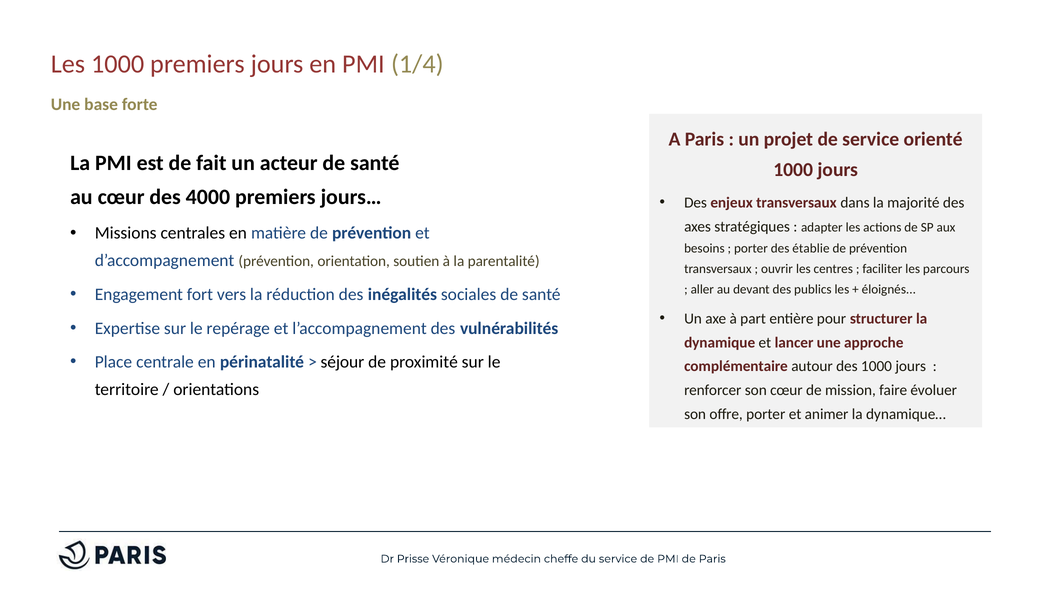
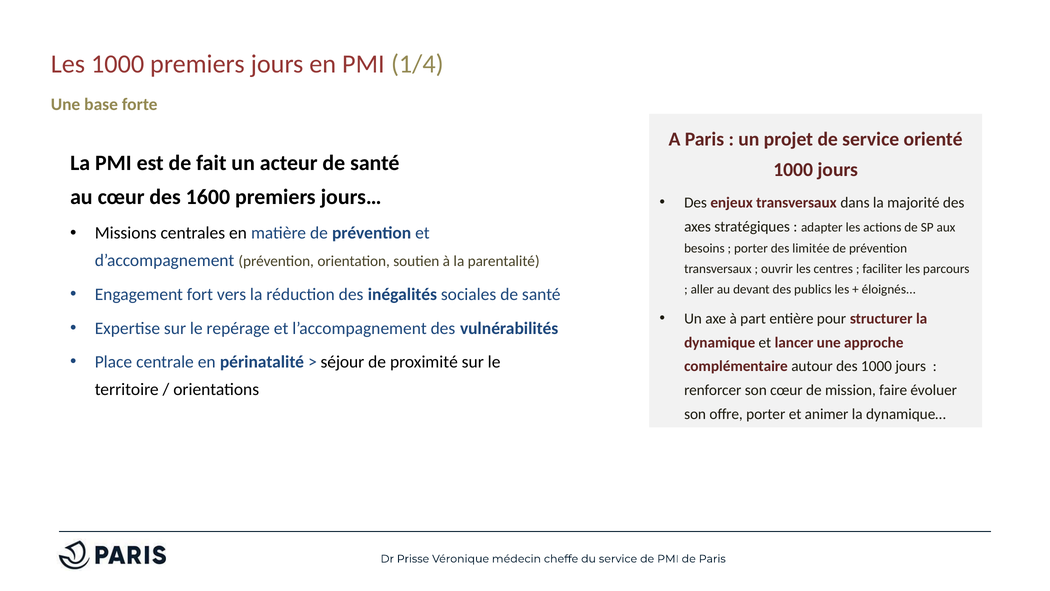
4000: 4000 -> 1600 (208, 197)
établie: établie -> limitée (811, 248)
